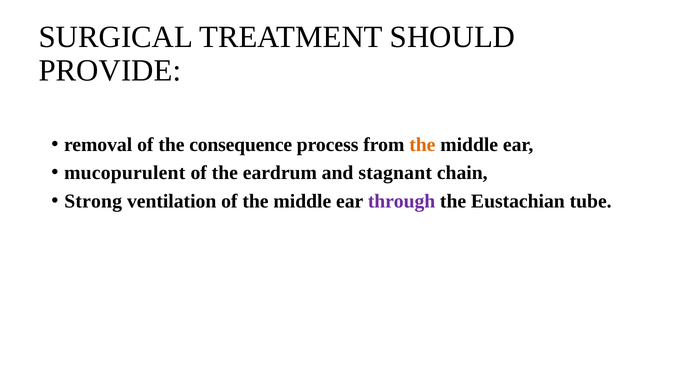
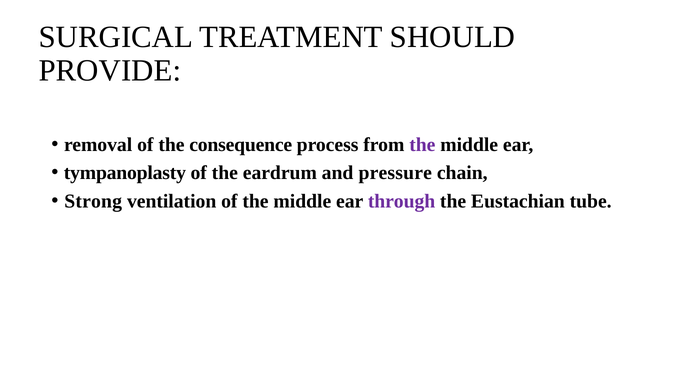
the colour: orange -> purple (422, 145)
mucopurulent: mucopurulent -> tympanoplasty (125, 173)
stagnant: stagnant -> pressure (395, 173)
